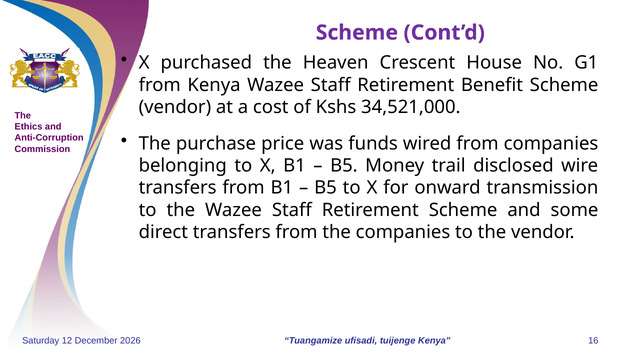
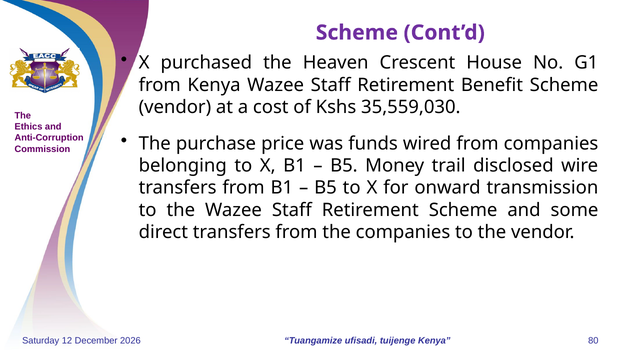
34,521,000: 34,521,000 -> 35,559,030 (411, 107)
16: 16 -> 80 (593, 341)
